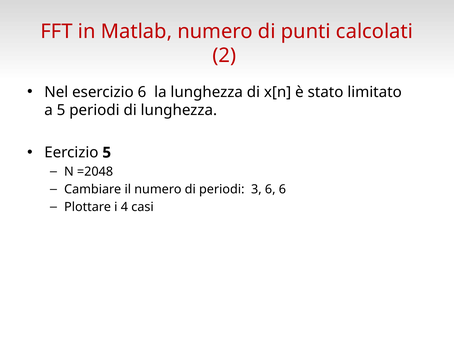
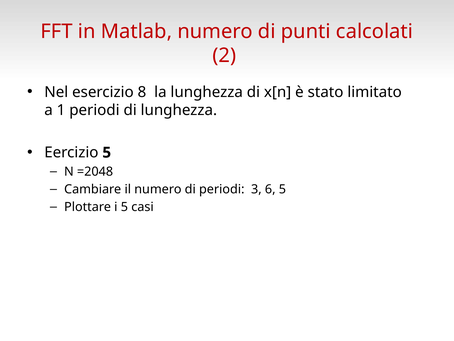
esercizio 6: 6 -> 8 (142, 92)
a 5: 5 -> 1 (61, 110)
6 6: 6 -> 5 (282, 189)
i 4: 4 -> 5 (124, 207)
